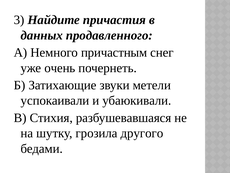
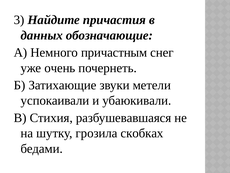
продавленного: продавленного -> обозначающие (109, 35)
другого: другого -> скобках (142, 133)
